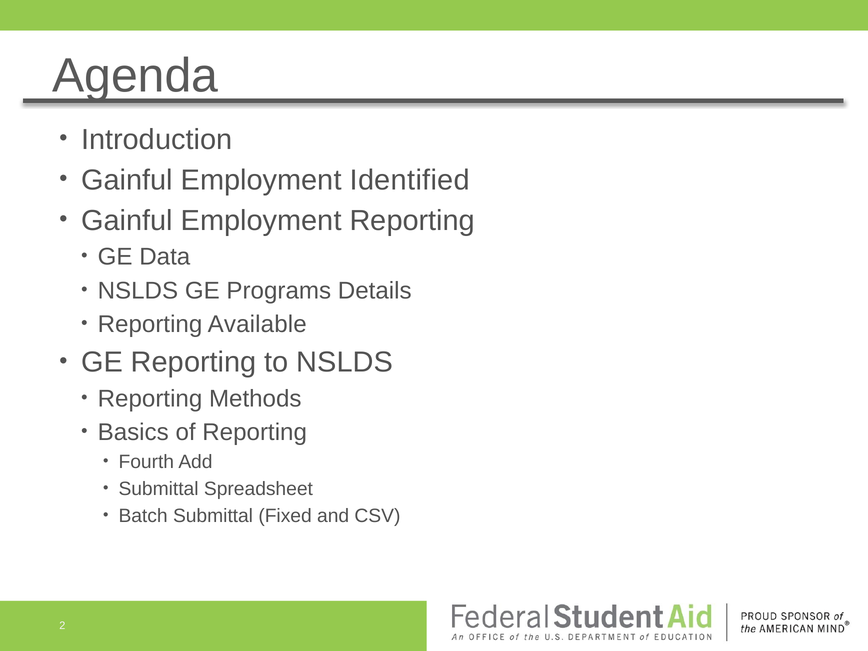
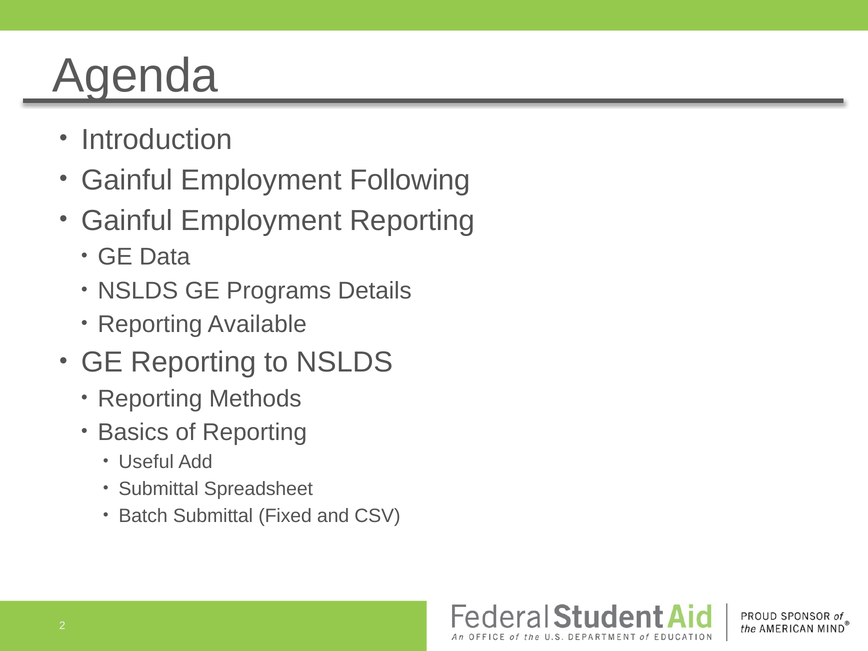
Identified: Identified -> Following (410, 180)
Fourth: Fourth -> Useful (146, 462)
